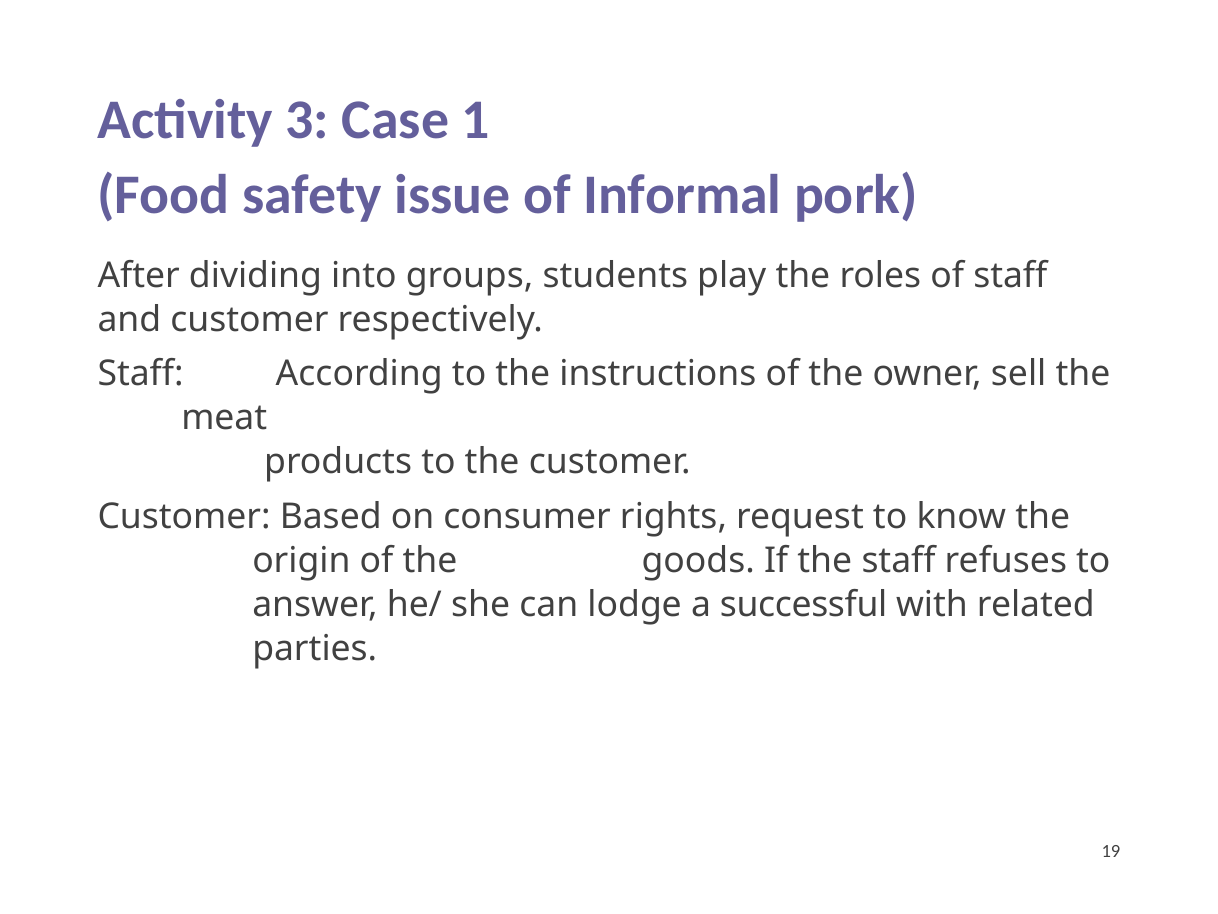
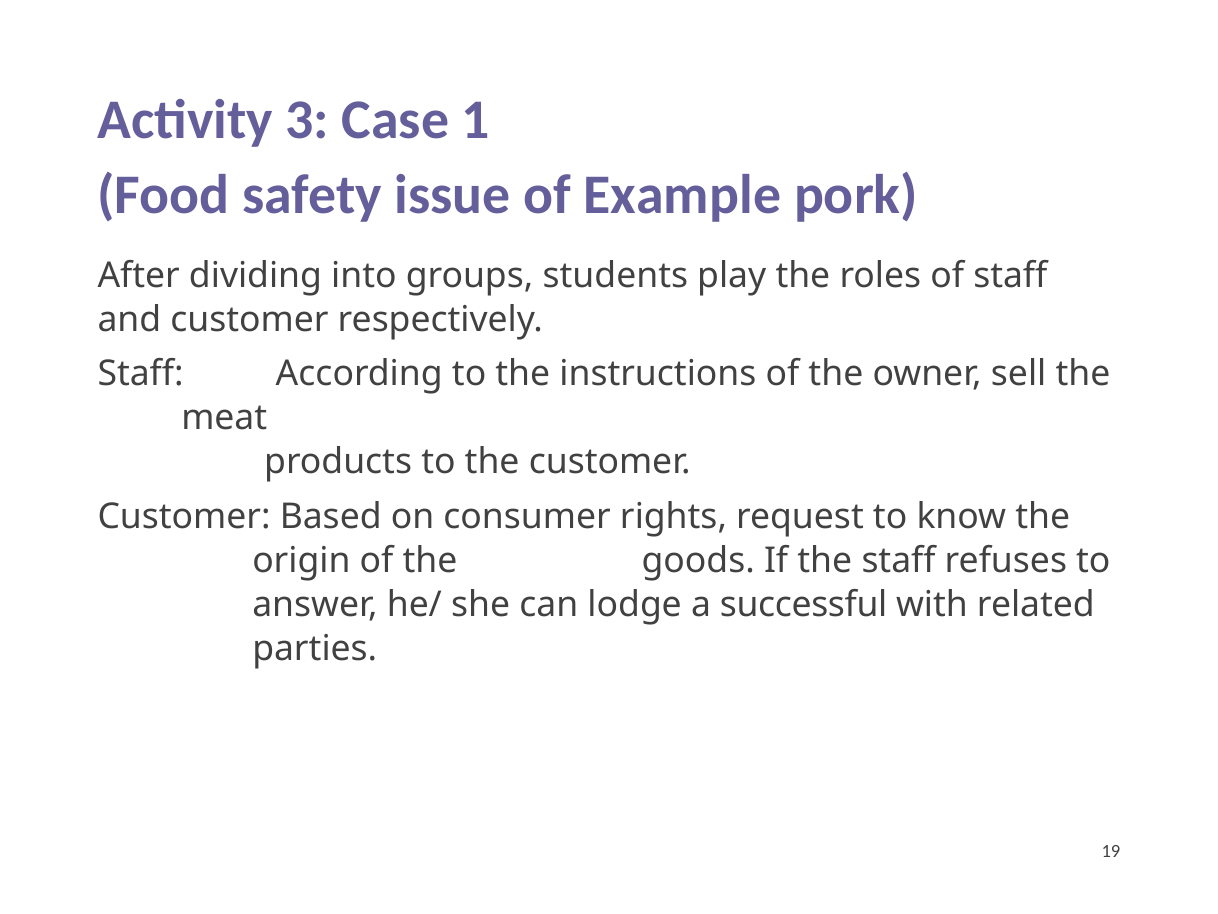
Informal: Informal -> Example (682, 195)
